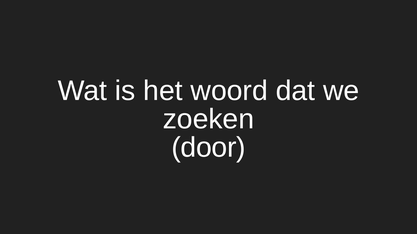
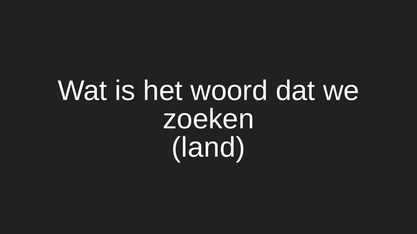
door: door -> land (208, 148)
